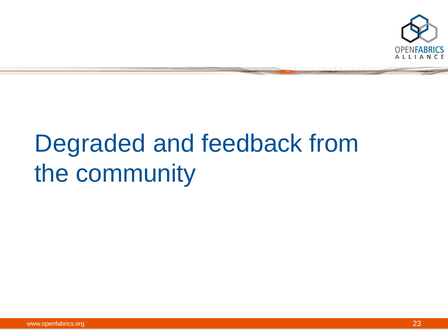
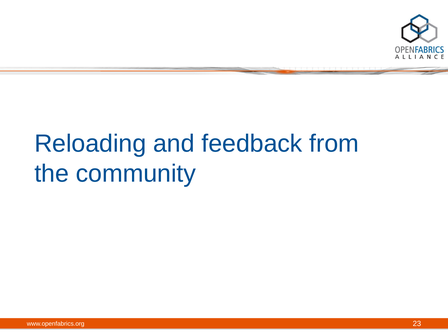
Degraded: Degraded -> Reloading (90, 144)
